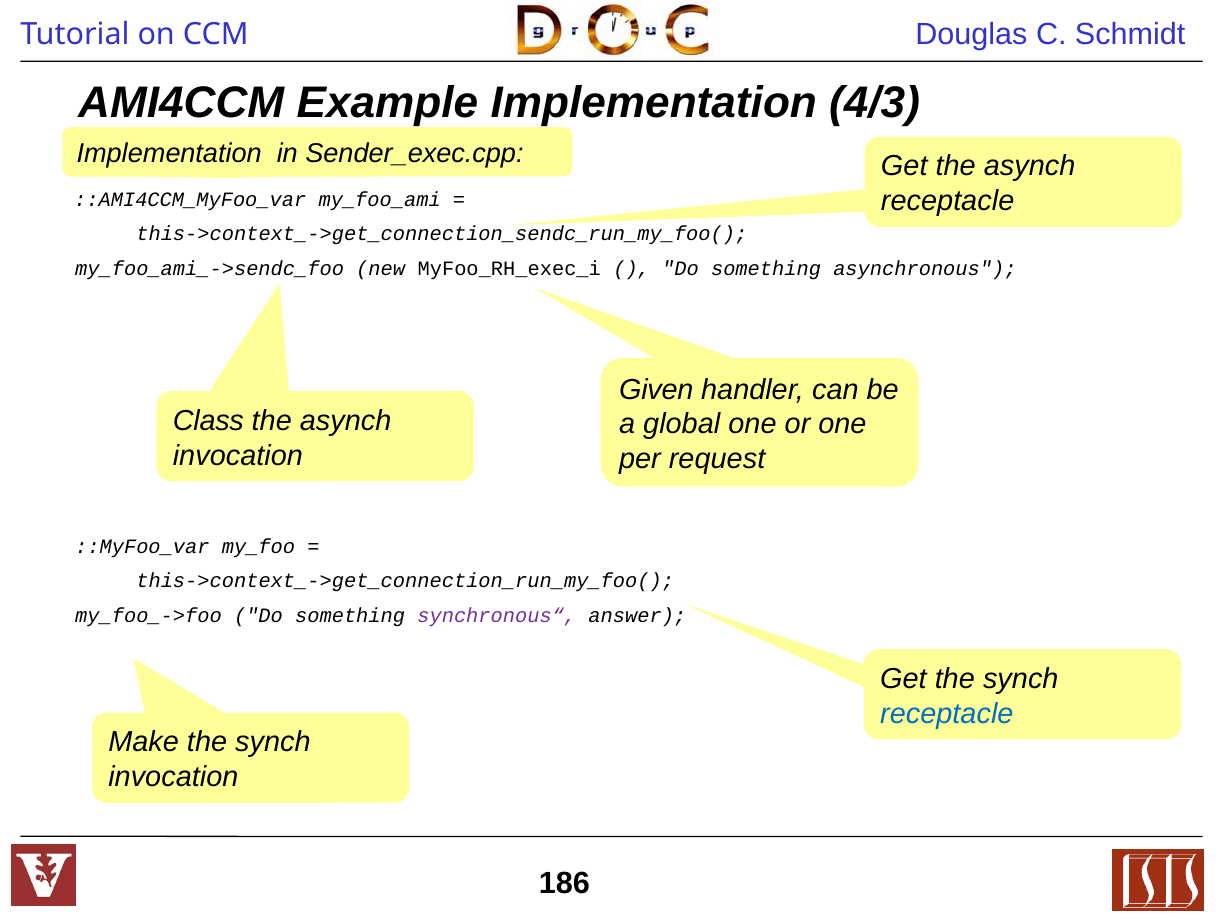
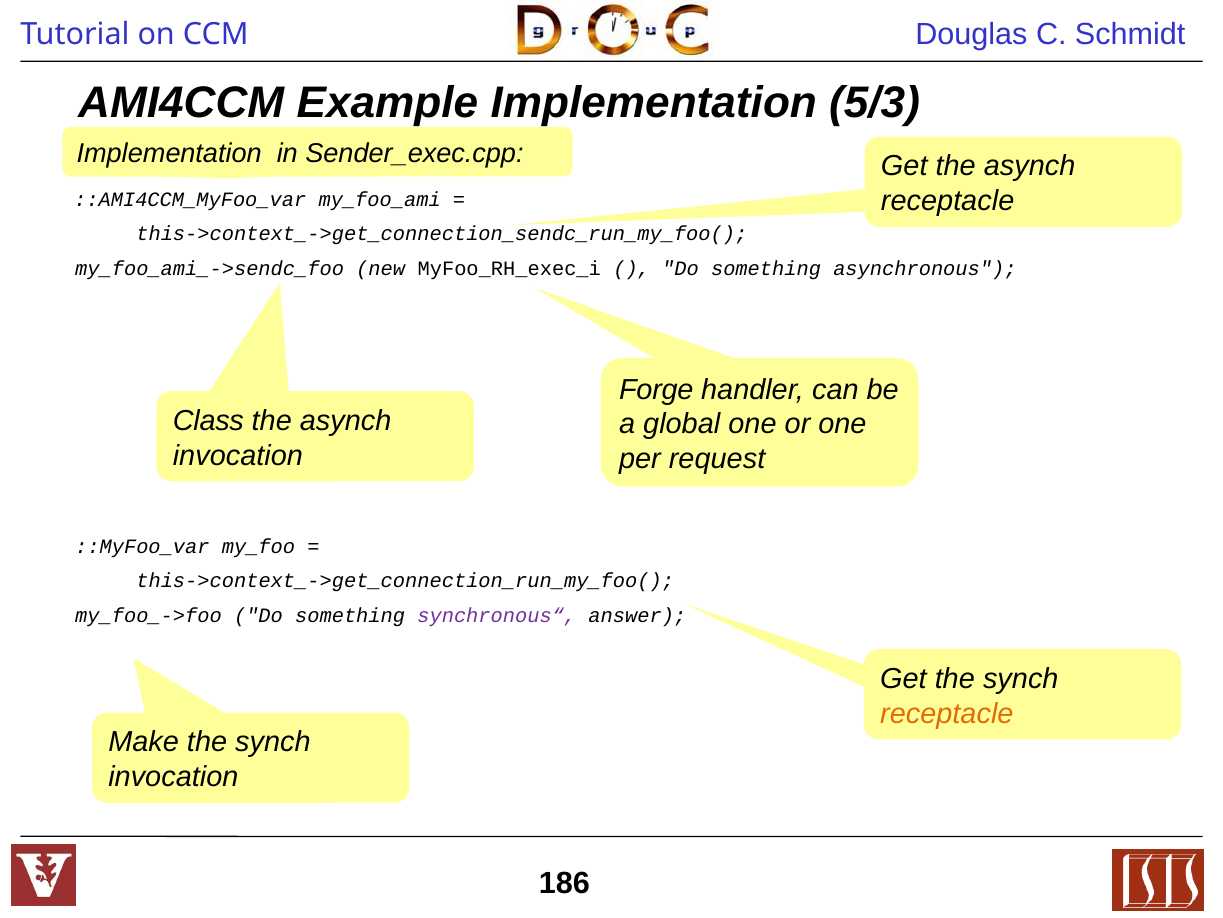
4/3: 4/3 -> 5/3 (875, 103)
Given: Given -> Forge (656, 389)
receptacle colour: blue -> orange (947, 713)
